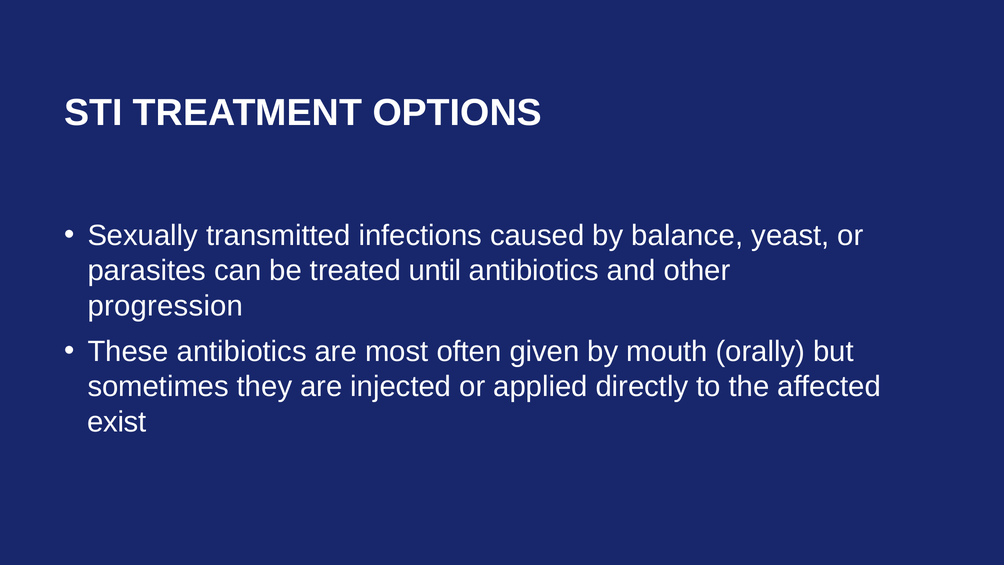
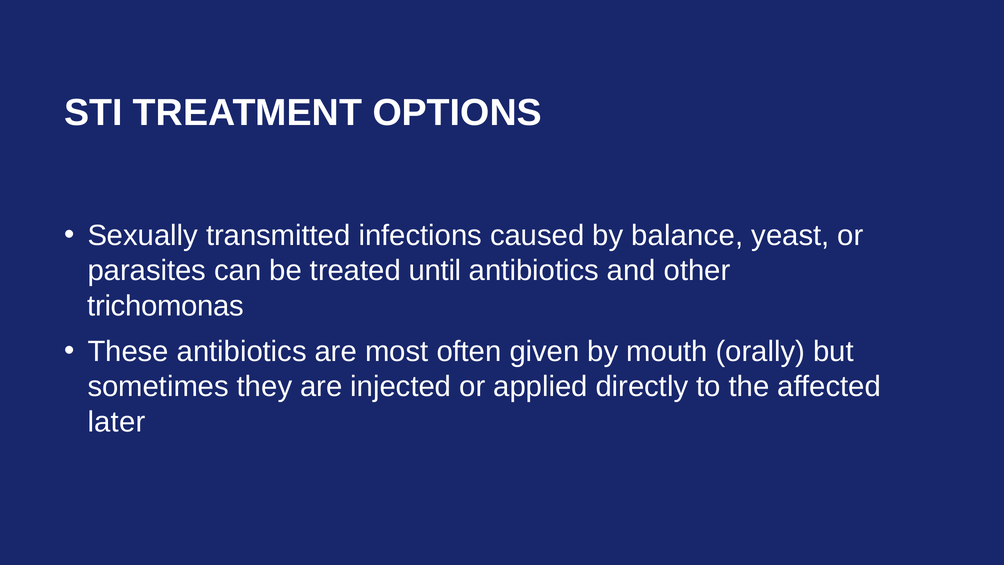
progression: progression -> trichomonas (166, 306)
exist: exist -> later (117, 422)
